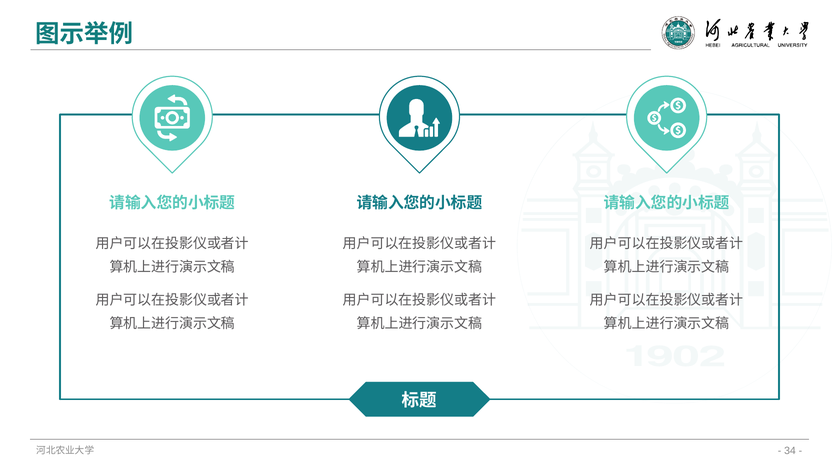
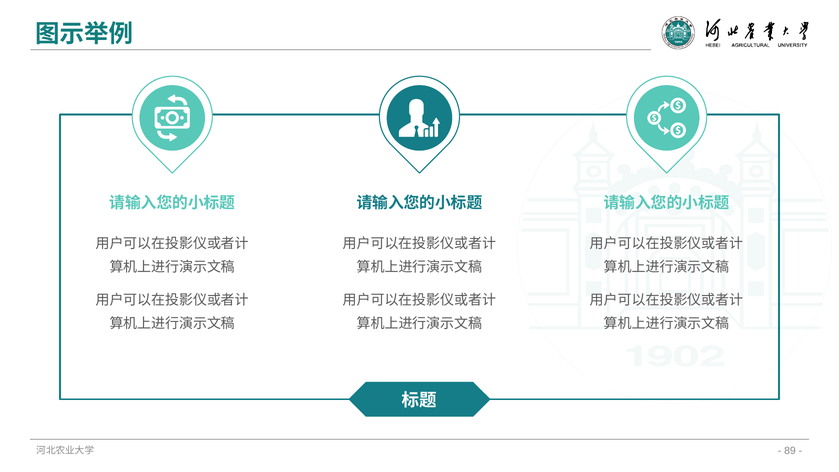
34: 34 -> 89 (790, 451)
